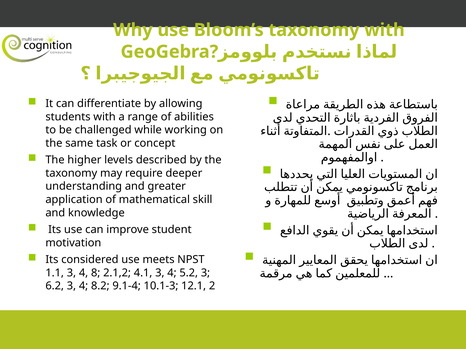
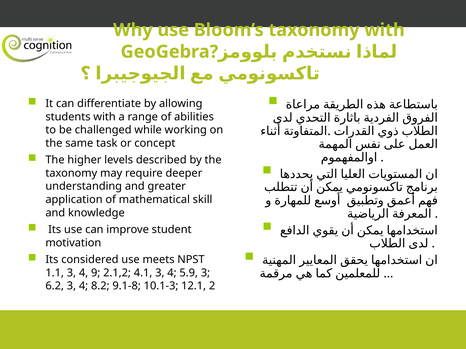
8: 8 -> 9 (96, 273)
5.2: 5.2 -> 5.9 (189, 273)
9.1-4: 9.1-4 -> 9.1-8 (127, 286)
